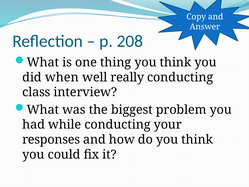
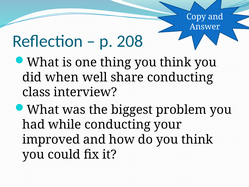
really: really -> share (127, 77)
responses: responses -> improved (51, 139)
